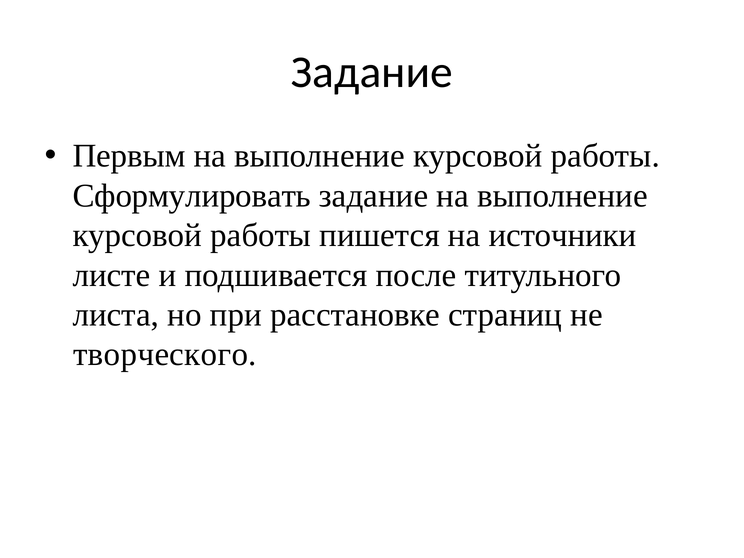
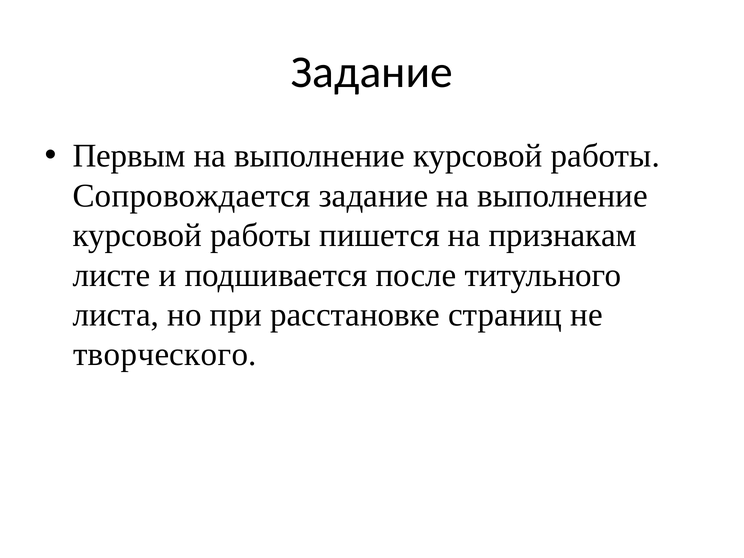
Сформулировать: Сформулировать -> Сопровождается (191, 196)
источники: источники -> признакам (563, 235)
